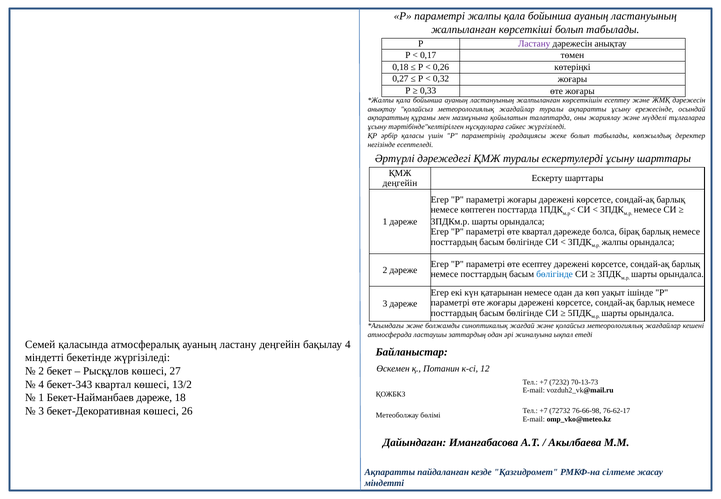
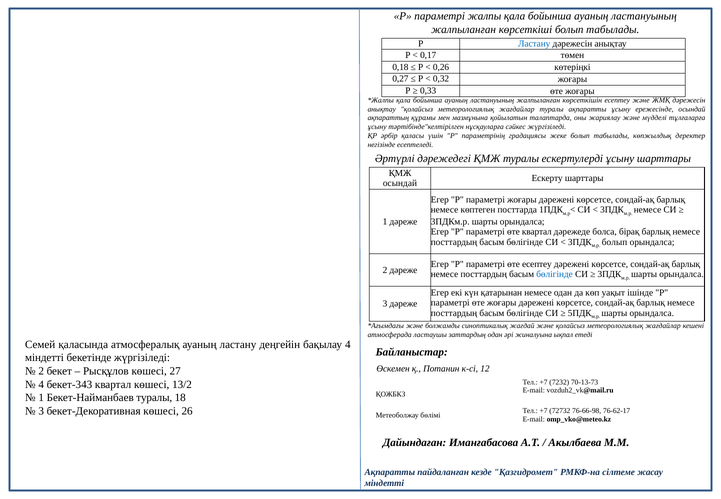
Ластану colour: purple -> blue (534, 44)
деңгейін: деңгейін -> осындай (400, 183)
жалпы: жалпы -> болып (615, 242)
Бекет-Найманбаев дәреже: дәреже -> туралы (154, 398)
